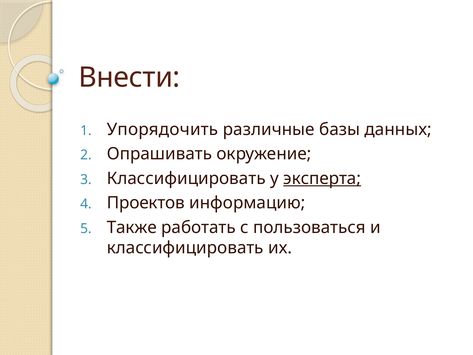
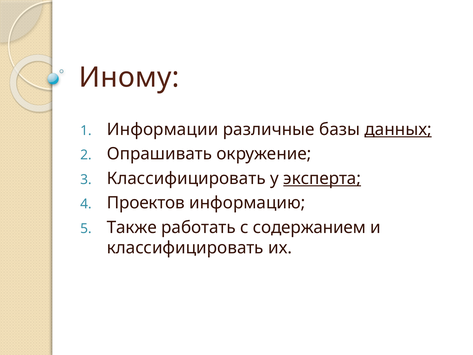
Внести: Внести -> Иному (129, 77)
Упорядочить: Упорядочить -> Информации (163, 129)
данных underline: none -> present (398, 129)
пользоваться: пользоваться -> содержанием (309, 227)
